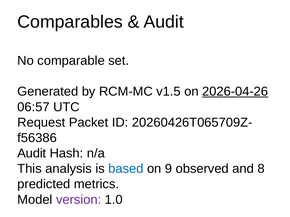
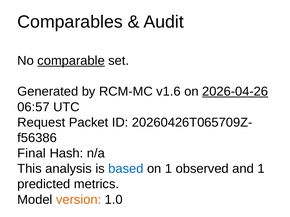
comparable underline: none -> present (71, 61)
v1.5: v1.5 -> v1.6 (169, 92)
Audit: Audit -> Final (32, 154)
on 9: 9 -> 1 (169, 169)
and 8: 8 -> 1 (261, 169)
version colour: purple -> orange (79, 200)
